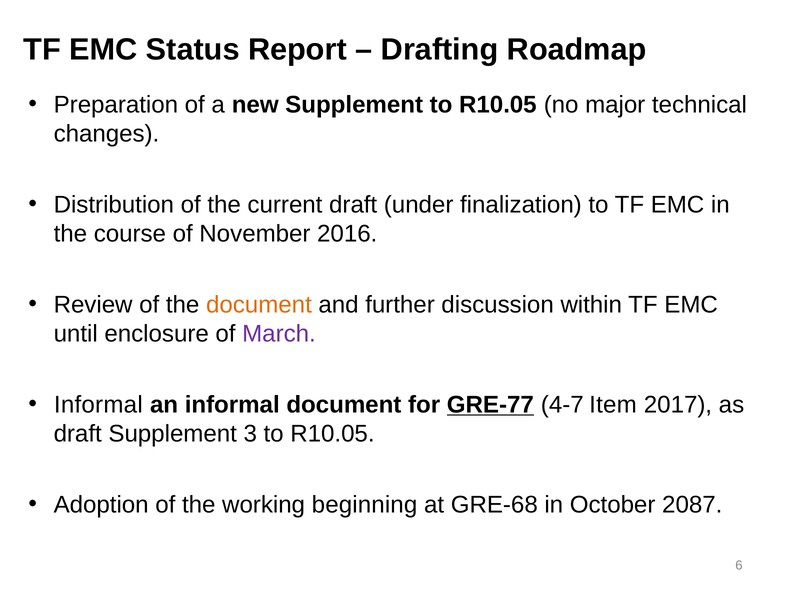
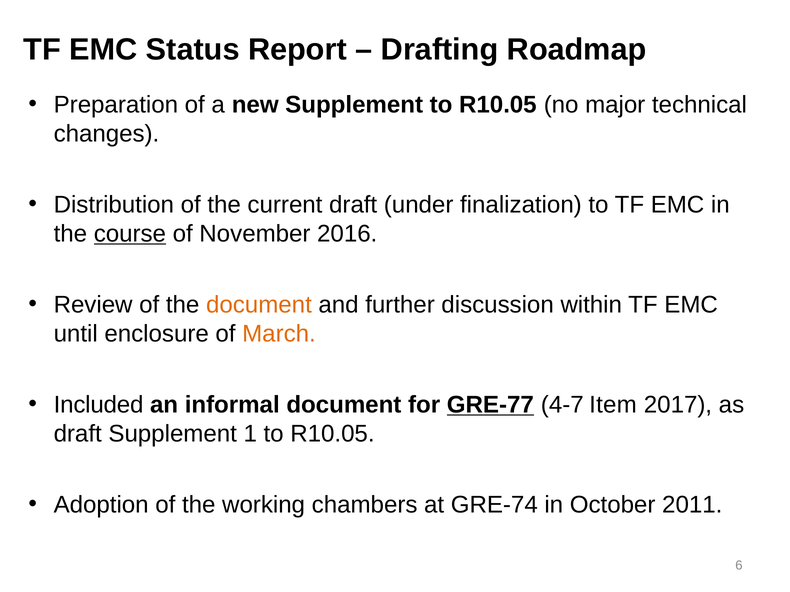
course underline: none -> present (130, 234)
March colour: purple -> orange (279, 334)
Informal: Informal -> Included (99, 405)
3: 3 -> 1 (250, 434)
beginning: beginning -> chambers (365, 505)
GRE-68: GRE-68 -> GRE-74 (494, 505)
2087: 2087 -> 2011 (692, 505)
